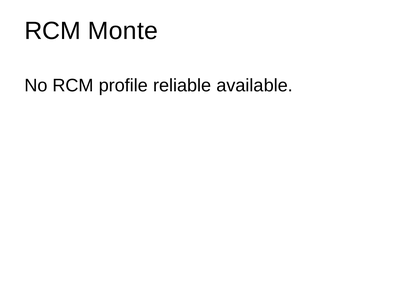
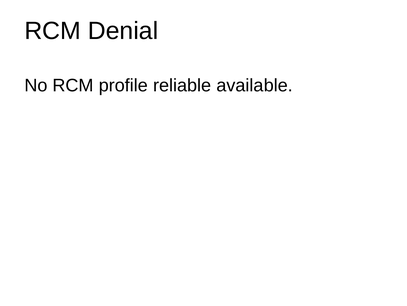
Monte: Monte -> Denial (123, 31)
